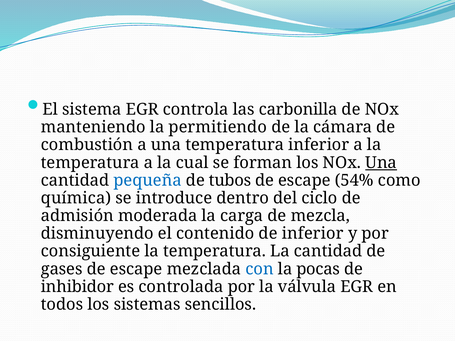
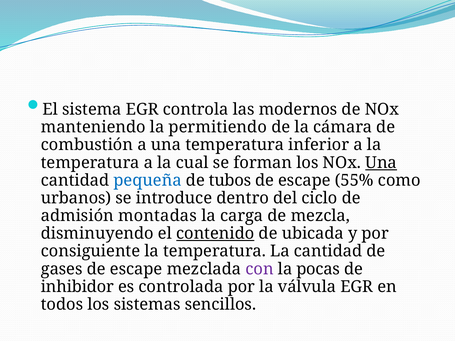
carbonilla: carbonilla -> modernos (298, 110)
54%: 54% -> 55% (354, 180)
química: química -> urbanos (76, 198)
moderada: moderada -> montadas (157, 216)
contenido underline: none -> present (215, 234)
de inferior: inferior -> ubicada (313, 234)
con colour: blue -> purple (260, 269)
